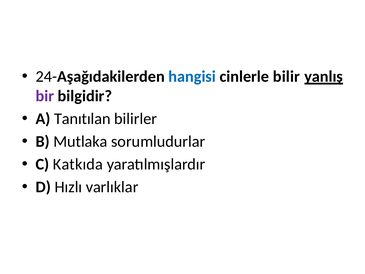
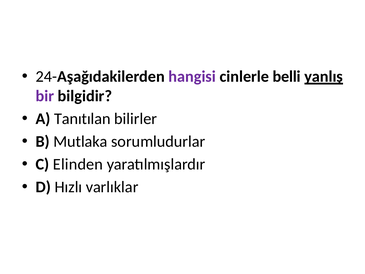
hangisi colour: blue -> purple (192, 77)
bilir: bilir -> belli (287, 77)
Katkıda: Katkıda -> Elinden (78, 164)
